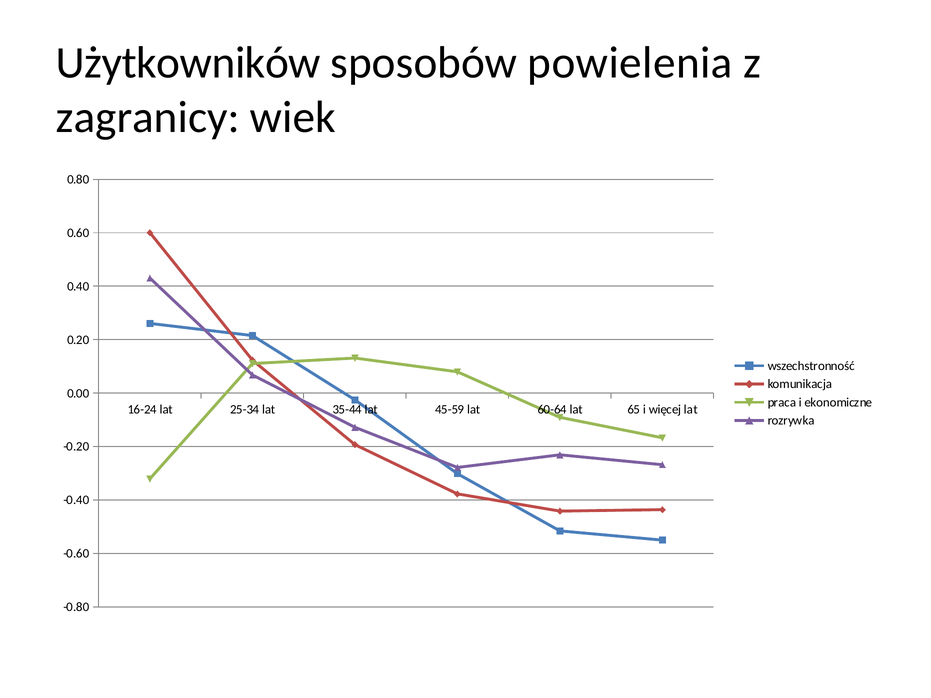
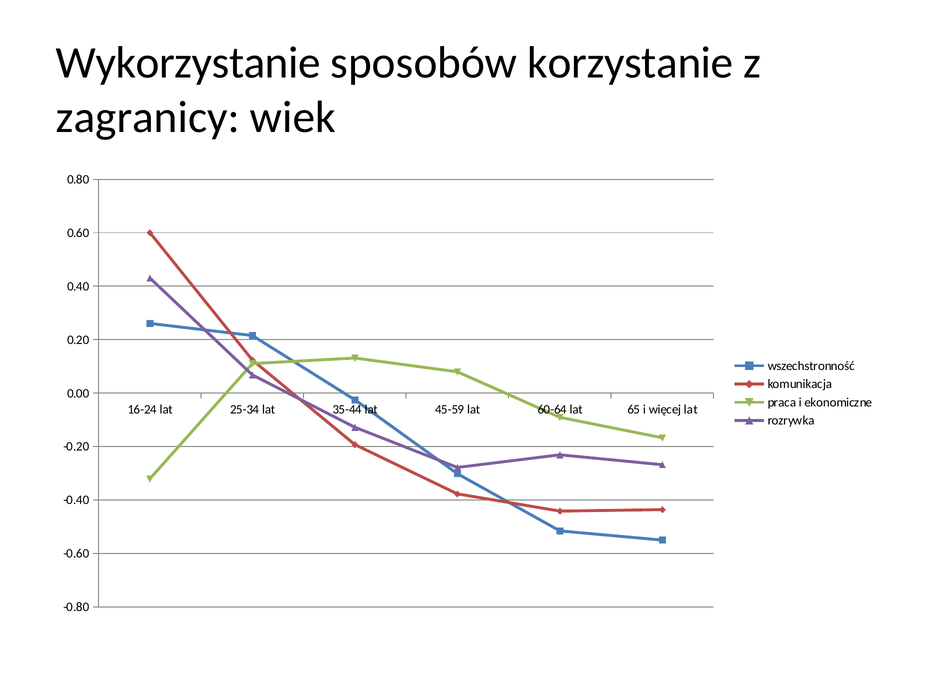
Użytkowników: Użytkowników -> Wykorzystanie (188, 63)
powielenia: powielenia -> korzystanie (630, 63)
